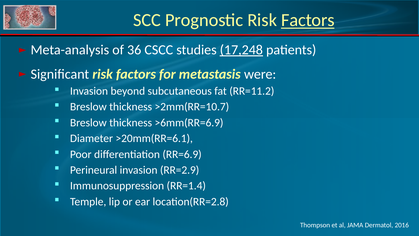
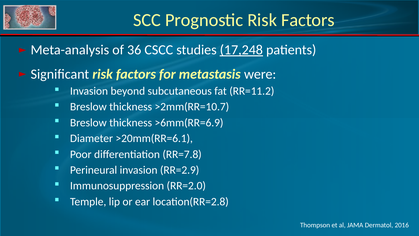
Factors underline: present -> none (308, 20)
RR=6.9: RR=6.9 -> RR=7.8 (182, 154)
RR=1.4: RR=1.4 -> RR=2.0 (186, 186)
